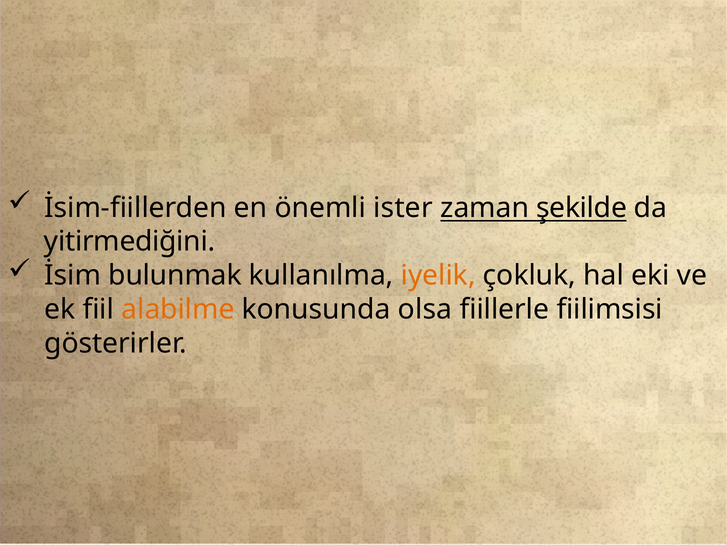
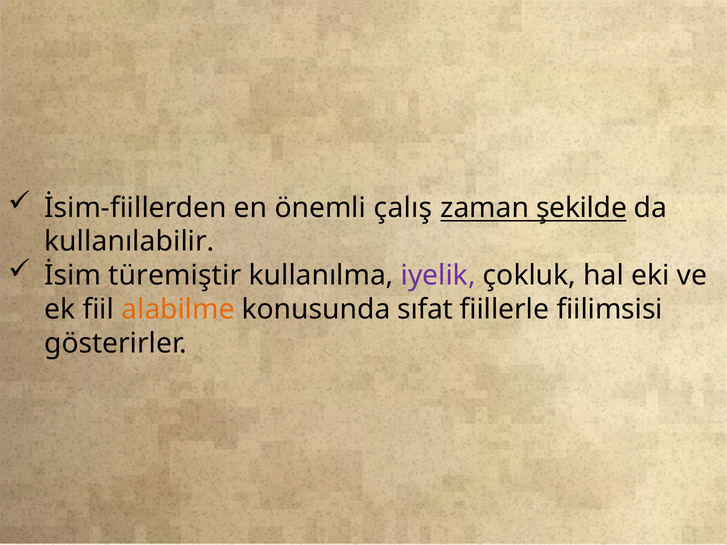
ister: ister -> çalış (403, 208)
yitirmediğini: yitirmediğini -> kullanılabilir (129, 242)
bulunmak: bulunmak -> türemiştir (175, 276)
iyelik colour: orange -> purple (438, 276)
olsa: olsa -> sıfat (425, 310)
